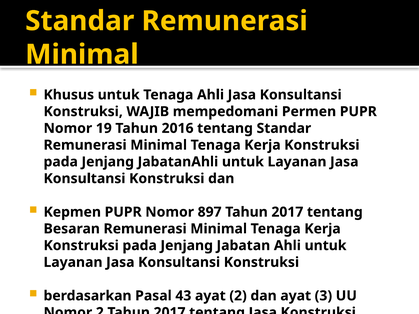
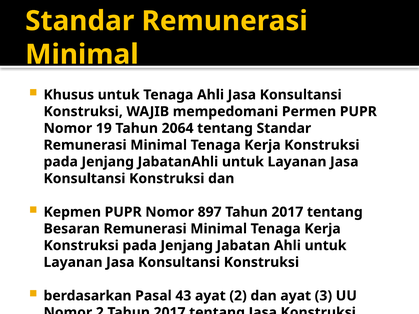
2016: 2016 -> 2064 (178, 128)
